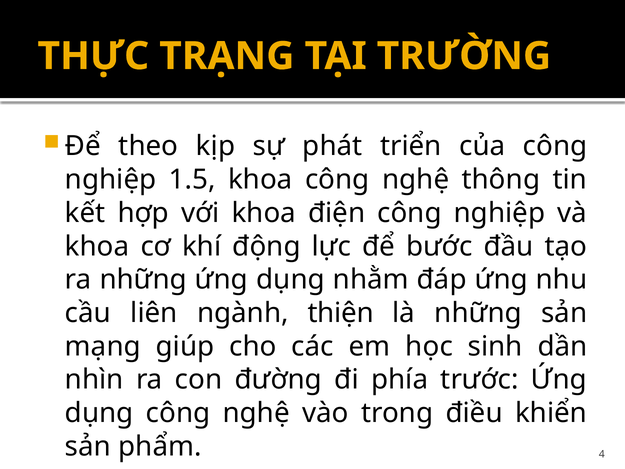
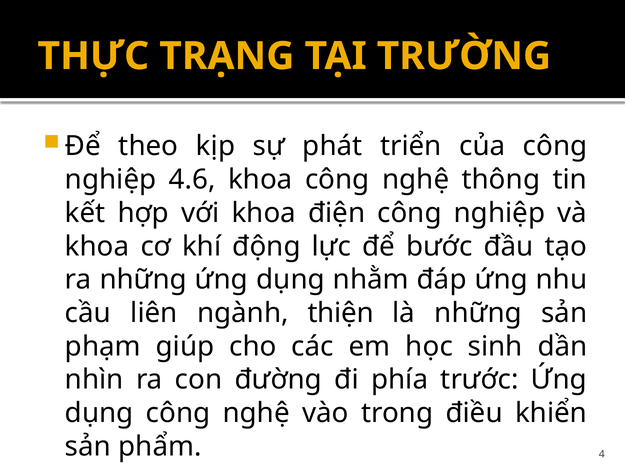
1.5: 1.5 -> 4.6 (192, 180)
mạng: mạng -> phạm (103, 346)
